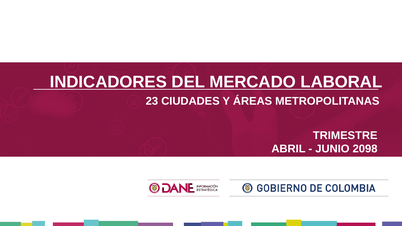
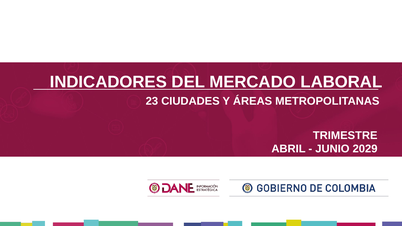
2098: 2098 -> 2029 (365, 149)
